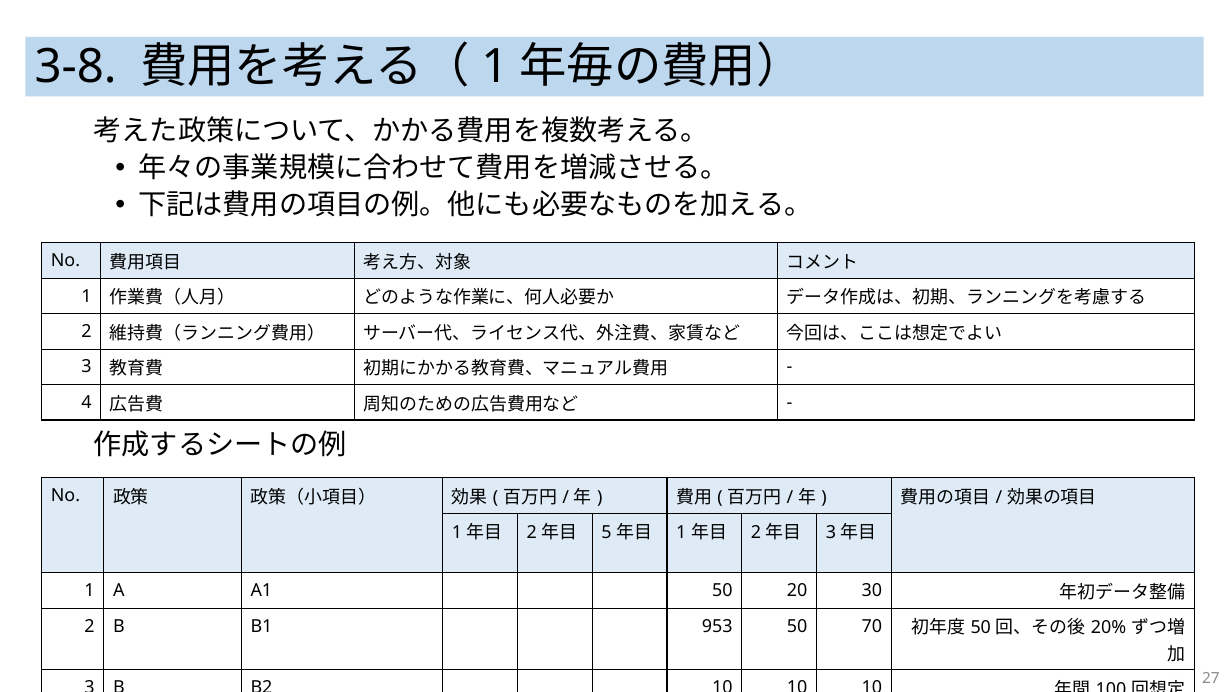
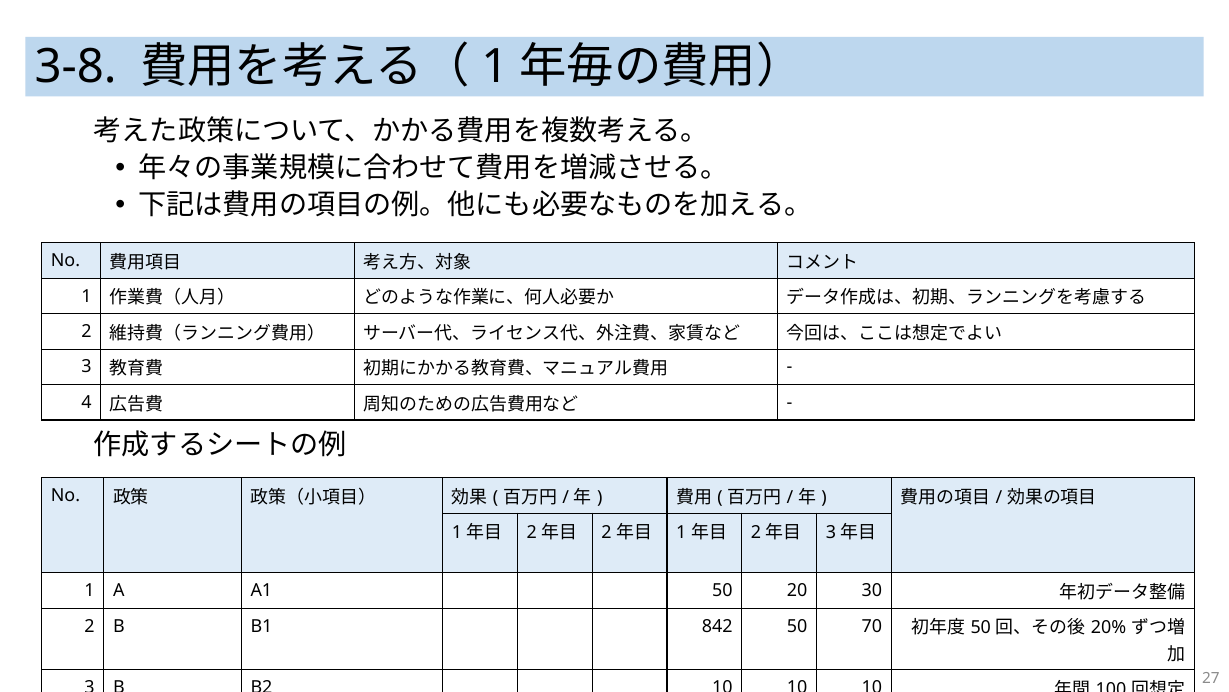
5: 5 -> 2 (607, 532)
953: 953 -> 842 (717, 626)
